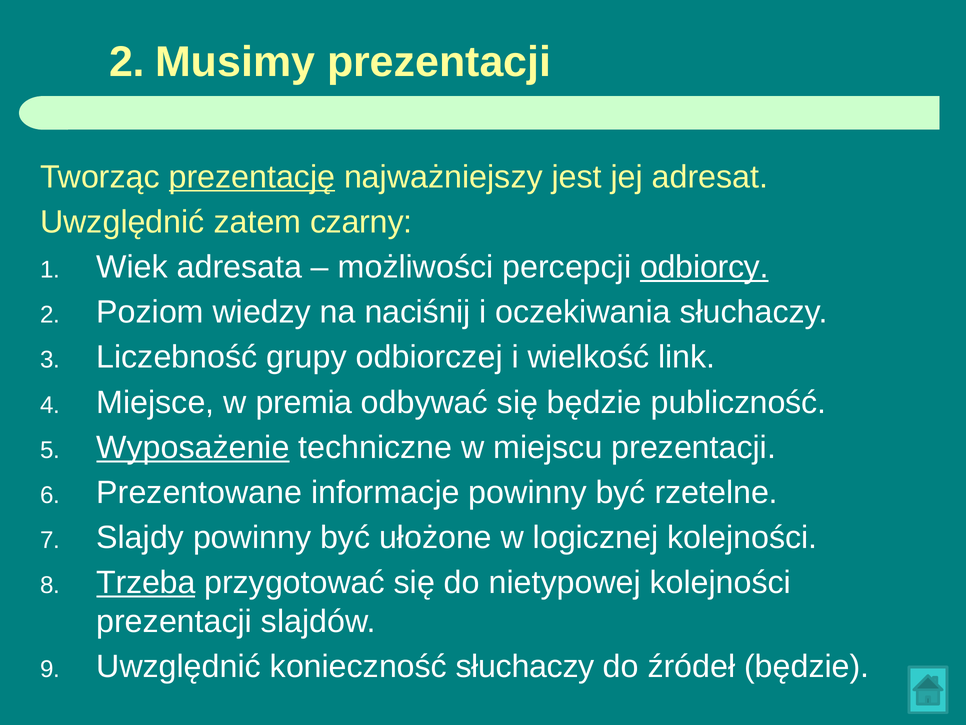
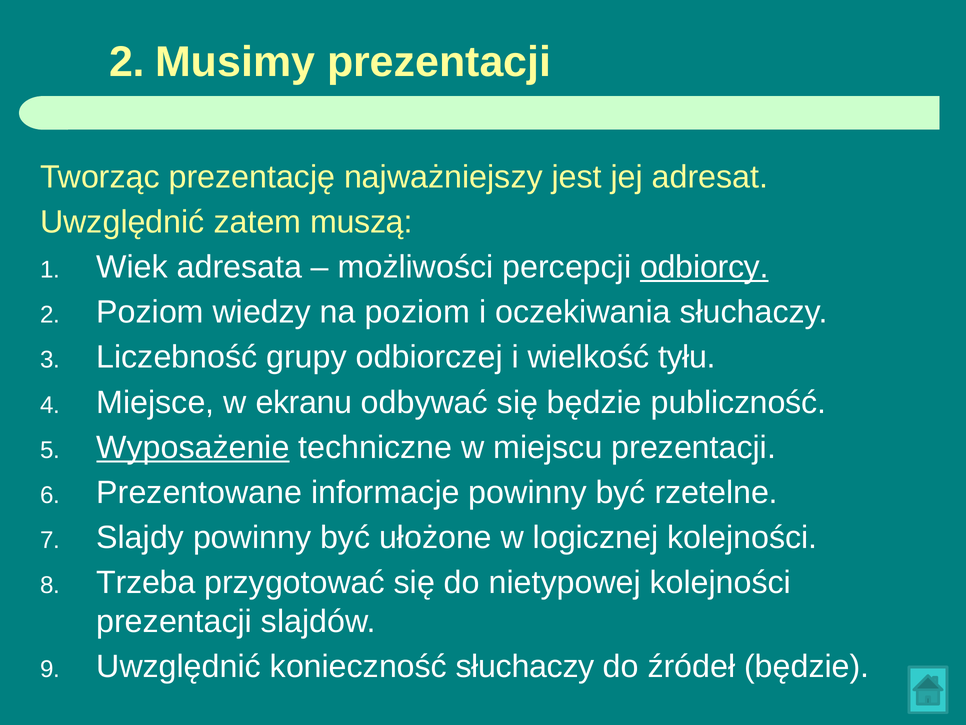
prezentację underline: present -> none (252, 177)
czarny: czarny -> muszą (361, 222)
na naciśnij: naciśnij -> poziom (417, 312)
link: link -> tyłu (687, 357)
premia: premia -> ekranu (304, 402)
Trzeba underline: present -> none (146, 582)
